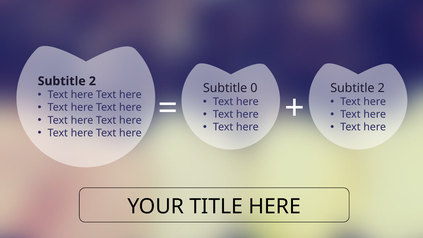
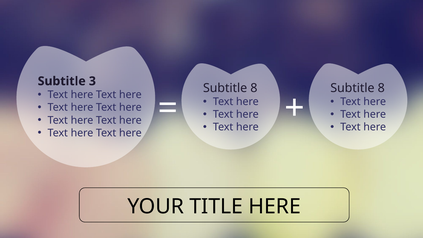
2: 2 -> 3 (92, 81)
0: 0 -> 8 (254, 88)
2: 2 -> 8 (381, 88)
